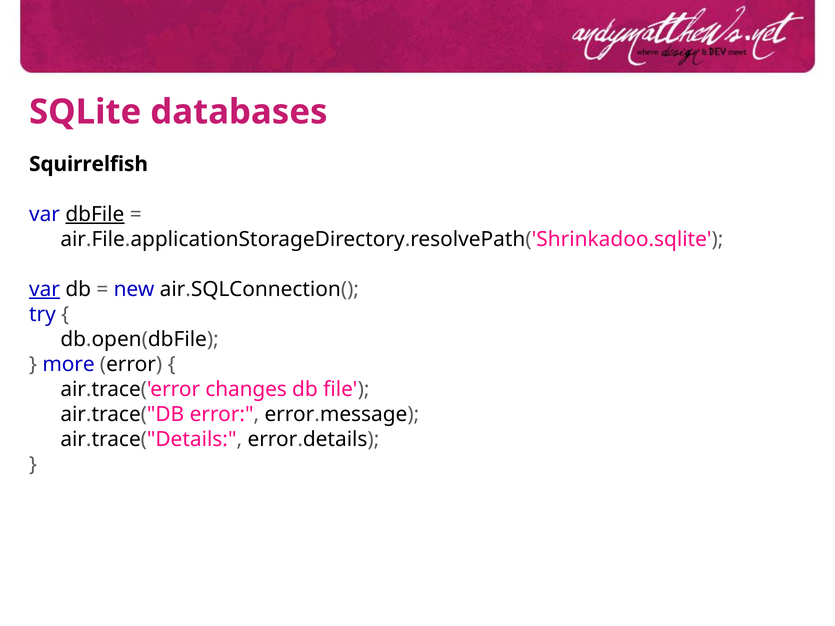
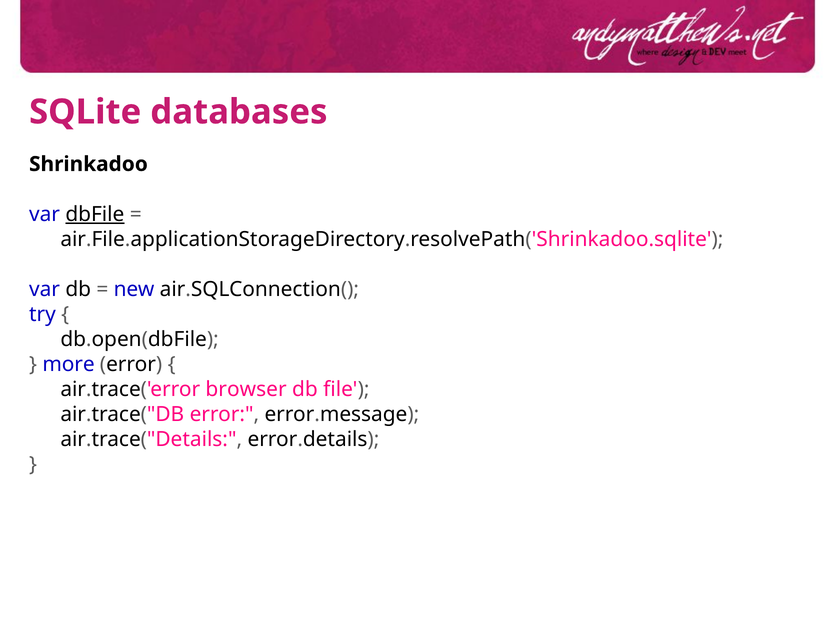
Squirrelfish: Squirrelfish -> Shrinkadoo (88, 164)
var underline: present -> none (45, 289)
changes: changes -> browser (246, 390)
